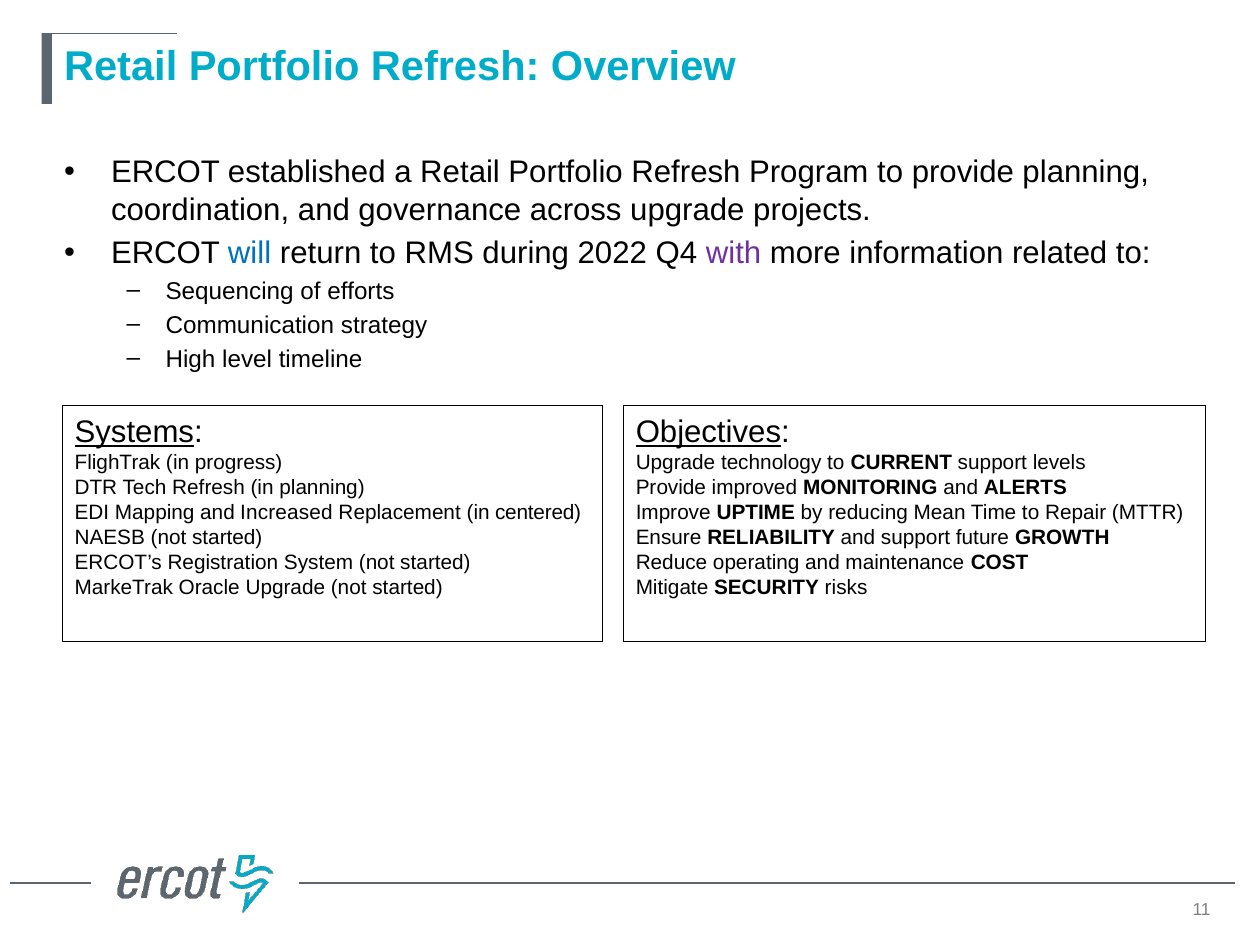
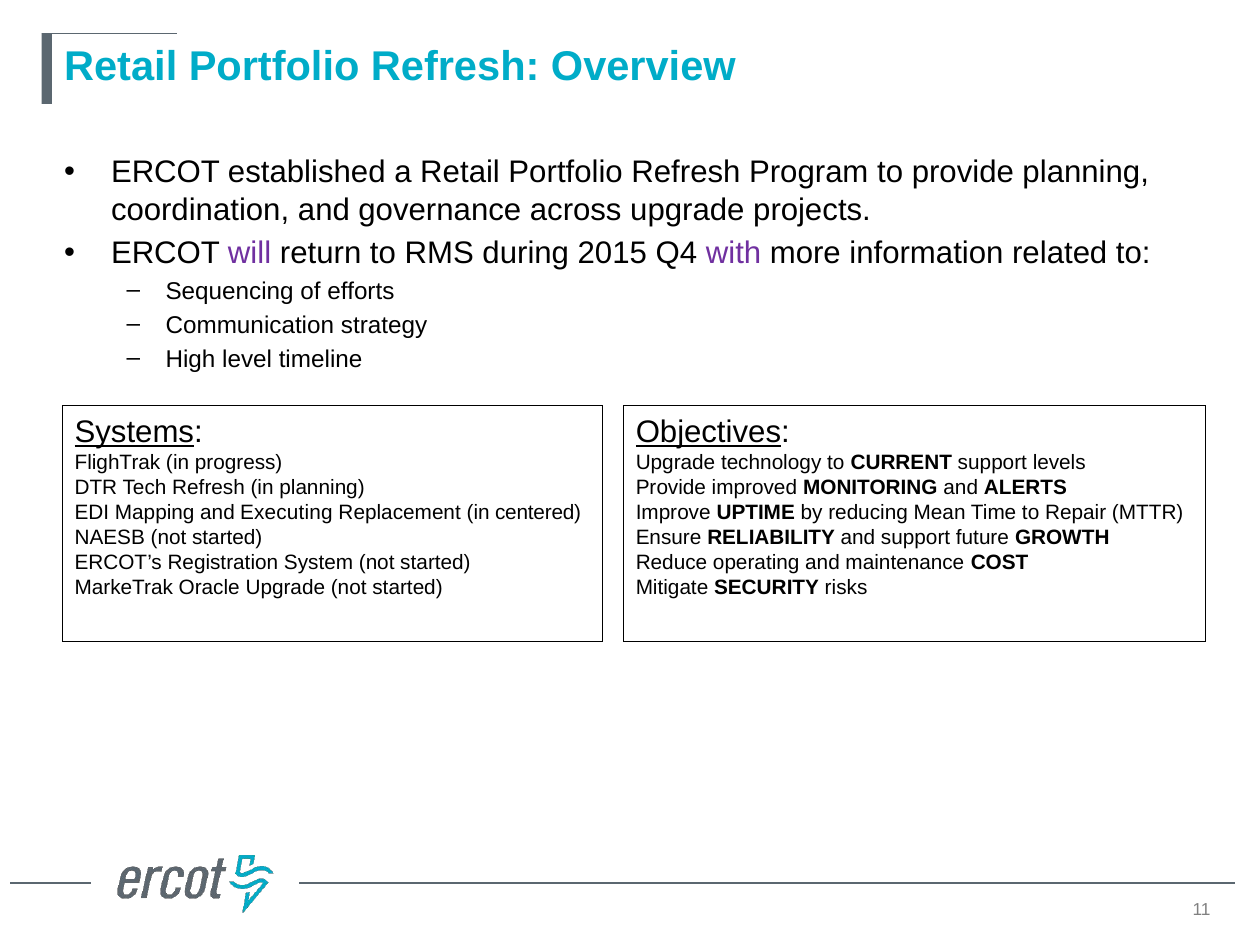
will colour: blue -> purple (250, 254)
2022: 2022 -> 2015 (612, 254)
Increased: Increased -> Executing (286, 513)
